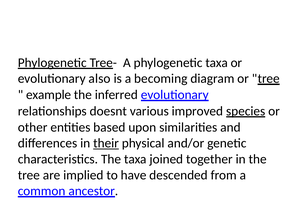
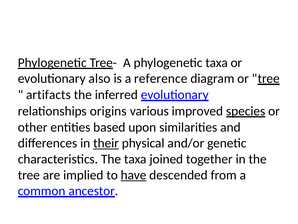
becoming: becoming -> reference (161, 78)
example: example -> artifacts (49, 95)
doesnt: doesnt -> origins (108, 111)
have underline: none -> present (134, 175)
